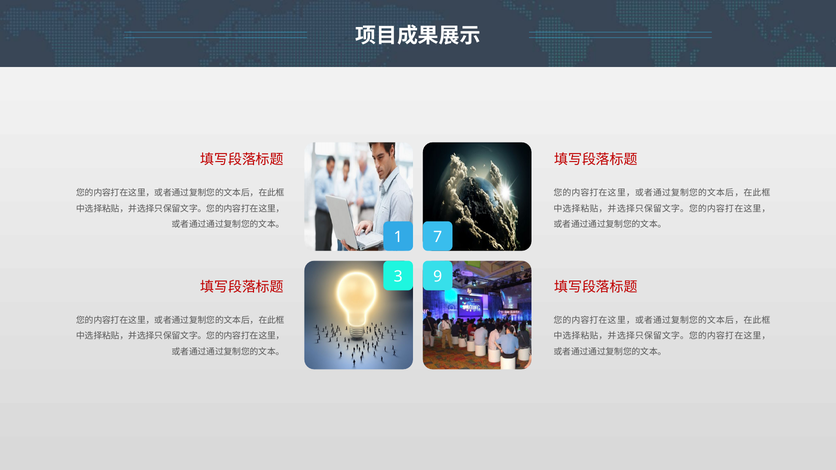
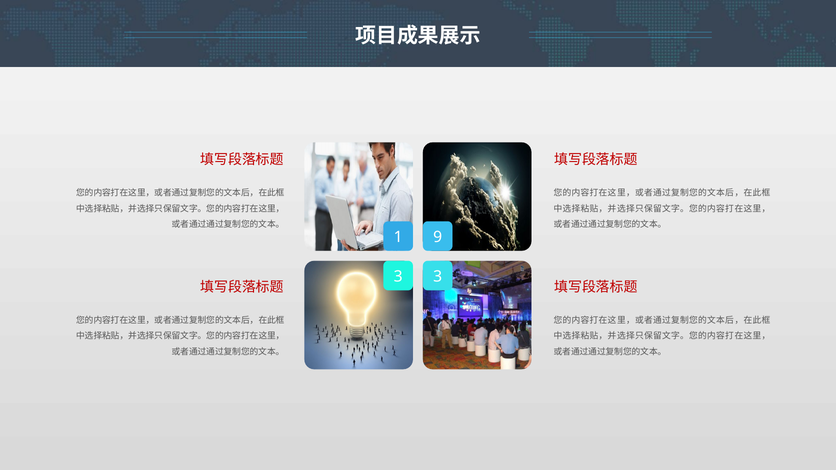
7: 7 -> 9 (438, 237)
3 9: 9 -> 3 (438, 277)
